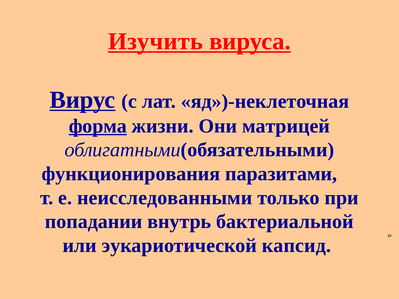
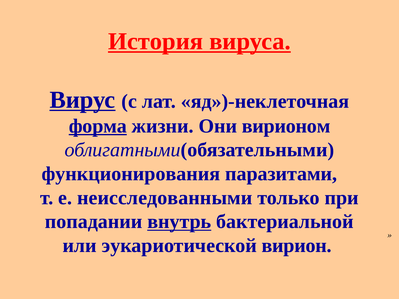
Изучить: Изучить -> История (156, 41)
матрицей: матрицей -> вирионом (286, 126)
внутрь underline: none -> present (179, 222)
капсид: капсид -> вирион (297, 246)
